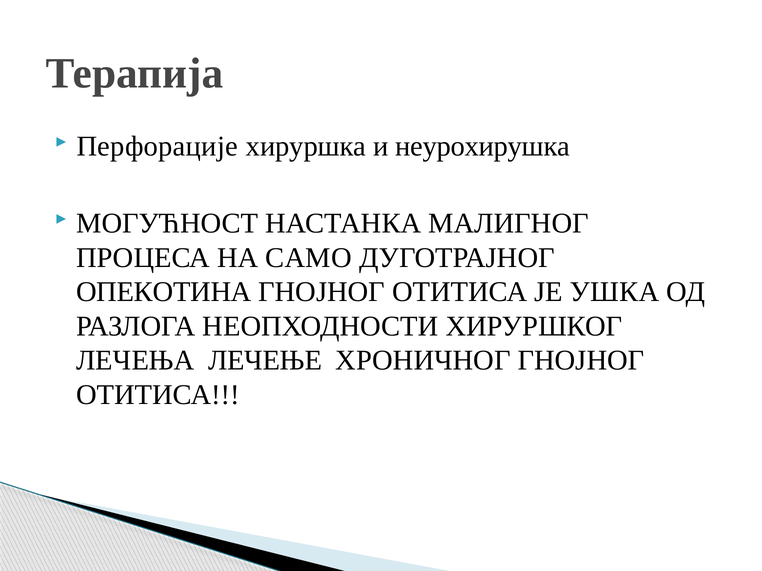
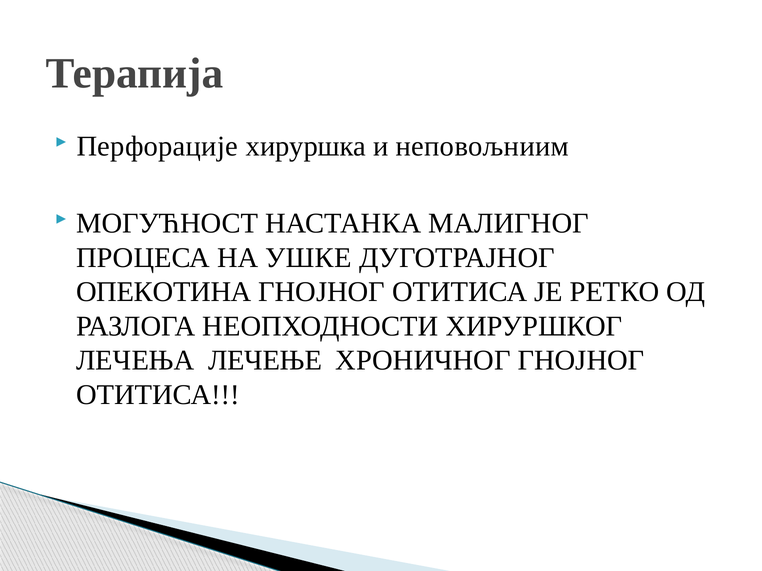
неурохирушка: неурохирушка -> неповољниим (482, 146)
САМО: САМО -> УШКЕ (309, 258)
УШКА: УШКА -> РЕТКО (615, 292)
